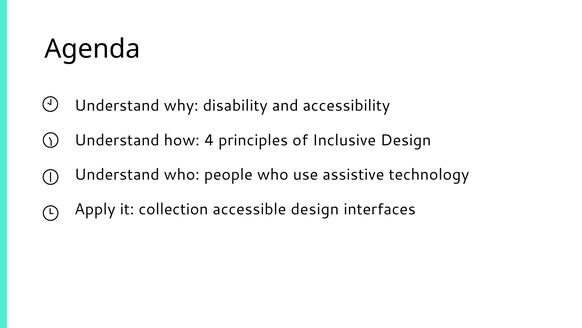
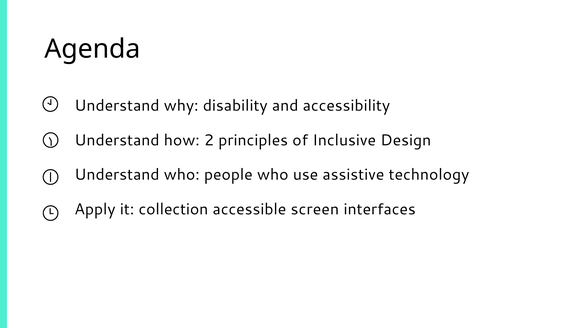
4: 4 -> 2 (209, 140)
accessible design: design -> screen (315, 209)
